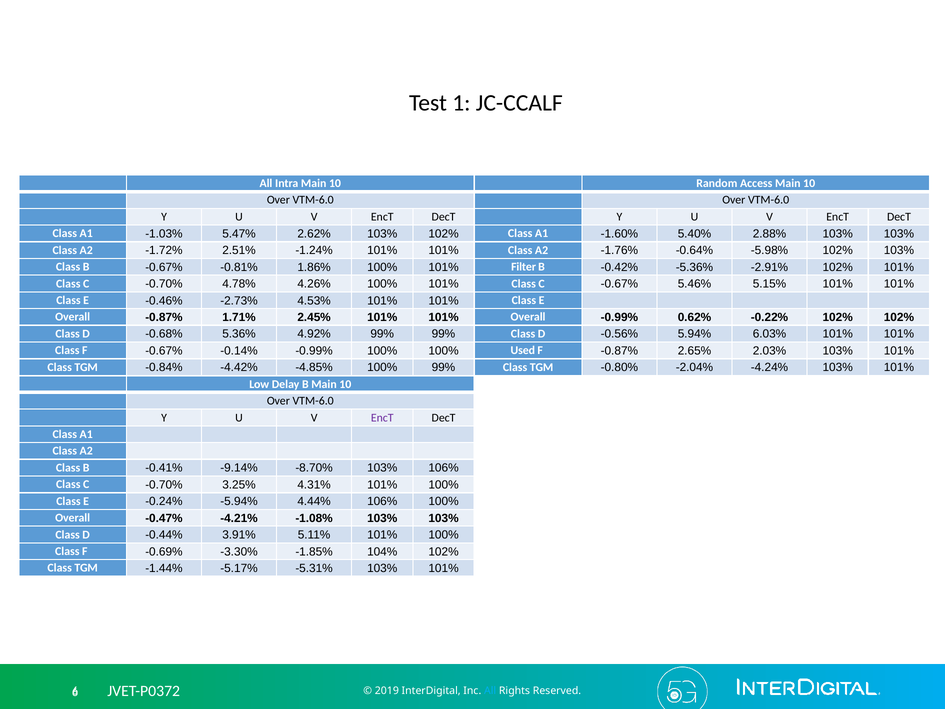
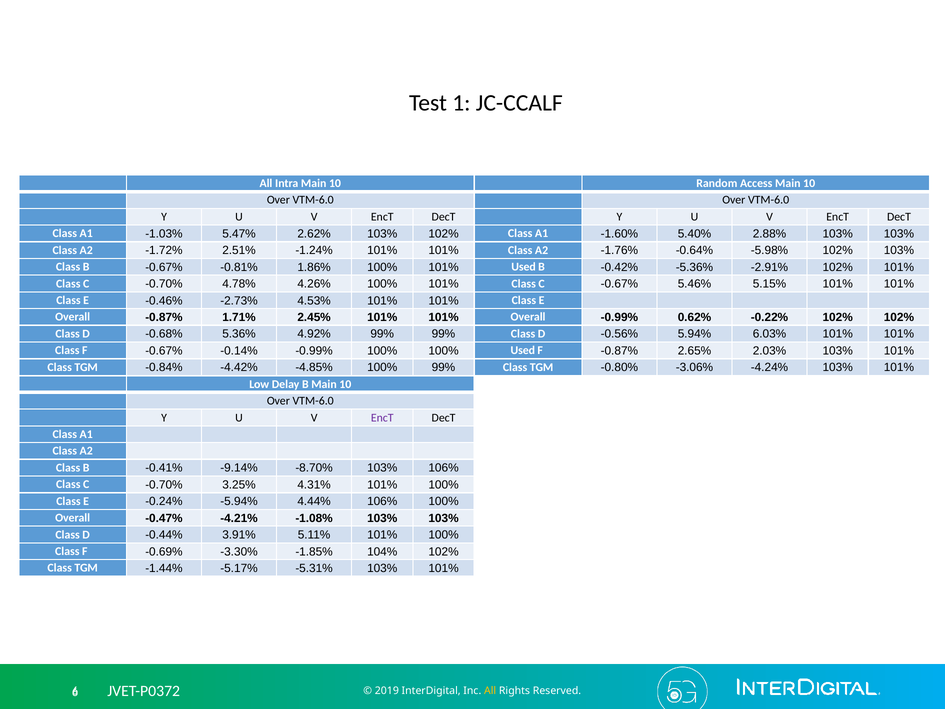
Filter: Filter -> Used (524, 267)
-2.04%: -2.04% -> -3.06% (694, 367)
All colour: light blue -> yellow (490, 690)
